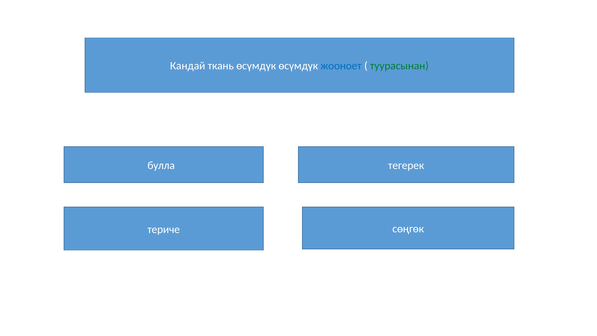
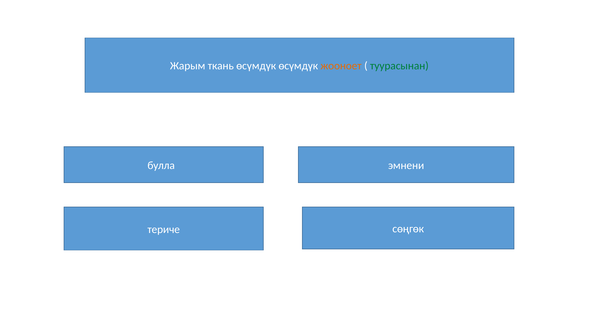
Кандай: Кандай -> Жарым (188, 66)
жооноет colour: blue -> orange (341, 66)
тегерек: тегерек -> эмнени (406, 165)
